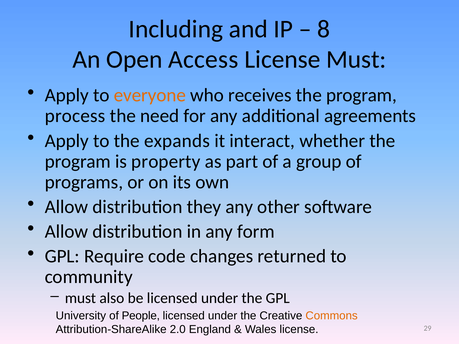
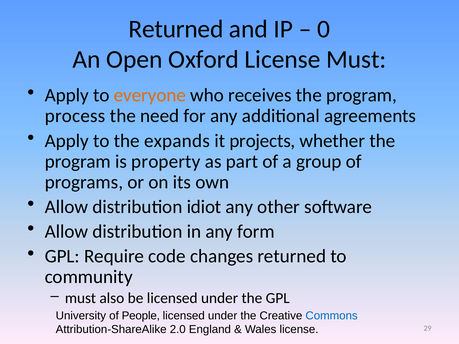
Including: Including -> Returned (176, 29)
8: 8 -> 0 (324, 29)
Access: Access -> Oxford (204, 60)
interact: interact -> projects (262, 141)
they: they -> idiot (204, 207)
Commons colour: orange -> blue (332, 316)
